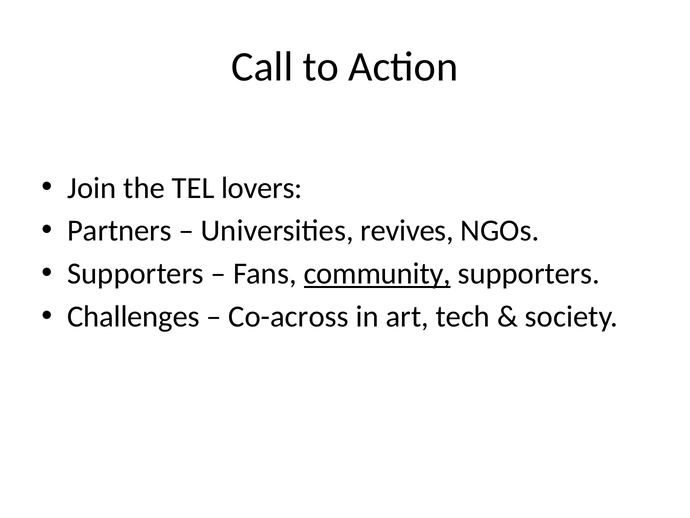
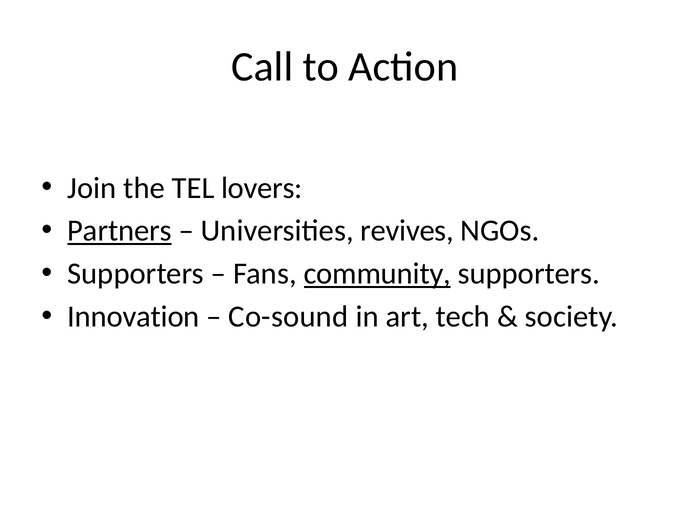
Partners underline: none -> present (120, 231)
Challenges: Challenges -> Innovation (133, 317)
Co-across: Co-across -> Co-sound (288, 317)
